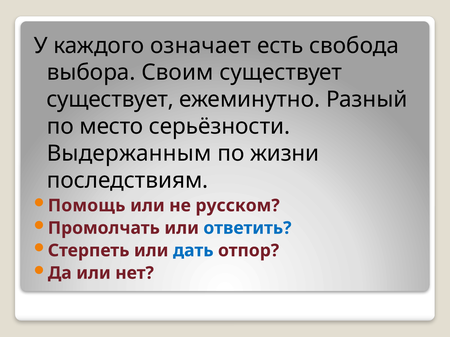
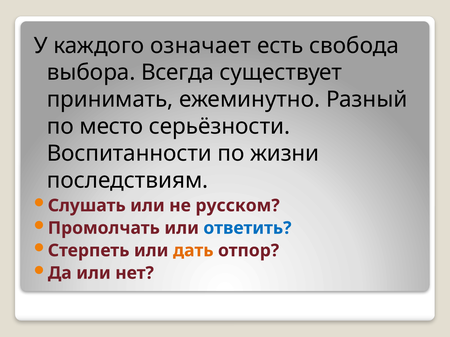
Своим: Своим -> Всегда (178, 73)
существует: существует -> принимать (110, 100)
Выдержанным: Выдержанным -> Воспитанности (129, 154)
Помощь: Помощь -> Слушать (87, 206)
дать colour: blue -> orange (193, 251)
